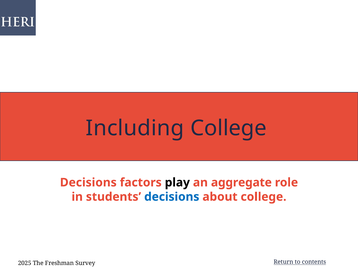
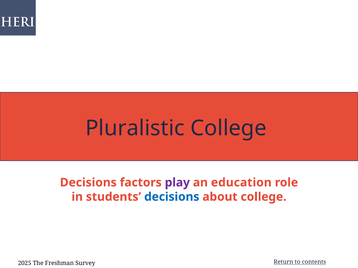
Including: Including -> Pluralistic (135, 128)
play colour: black -> purple (177, 183)
aggregate: aggregate -> education (241, 183)
